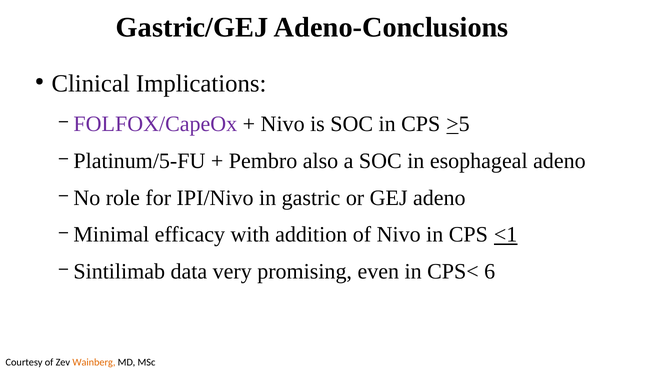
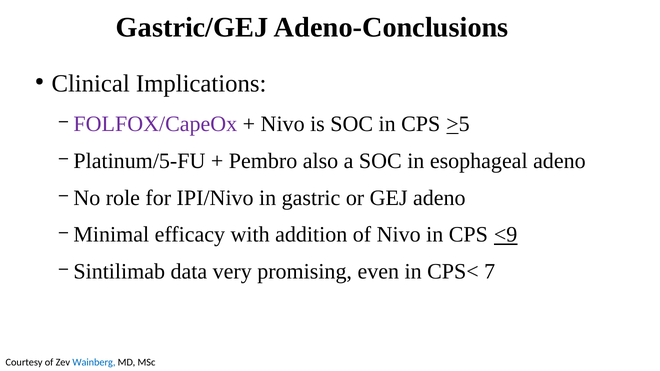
<1: <1 -> <9 (506, 235)
6: 6 -> 7 (490, 272)
Wainberg colour: orange -> blue (94, 363)
